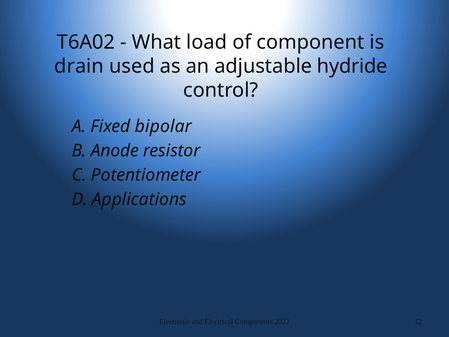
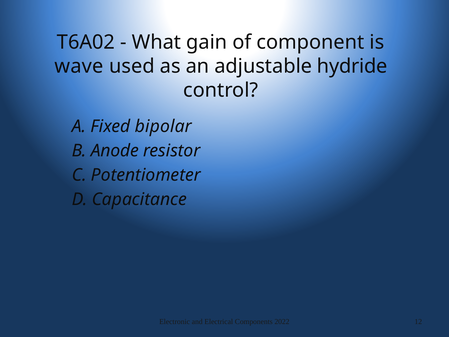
load: load -> gain (207, 42)
drain: drain -> wave (79, 66)
Applications: Applications -> Capacitance (139, 199)
